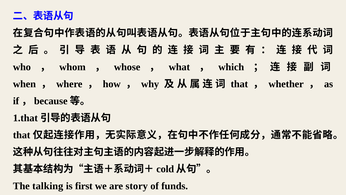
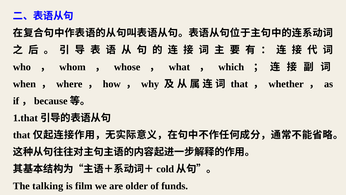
first: first -> film (84, 186)
story: story -> older (137, 186)
